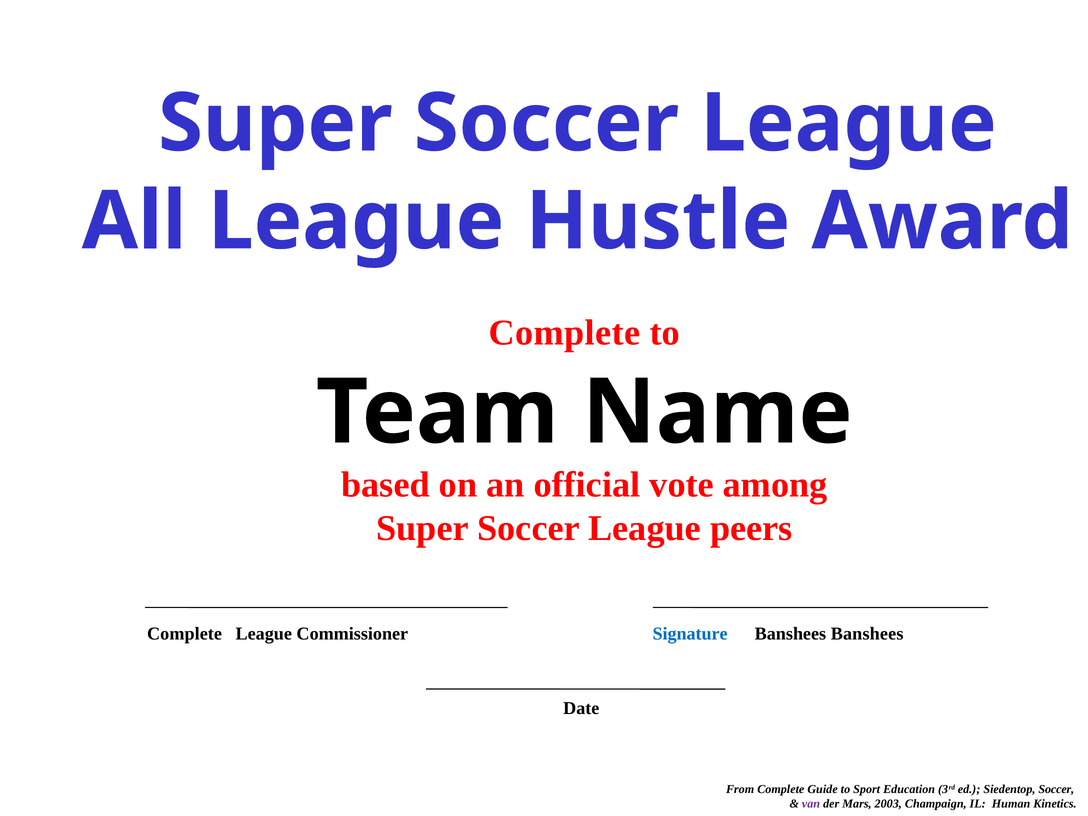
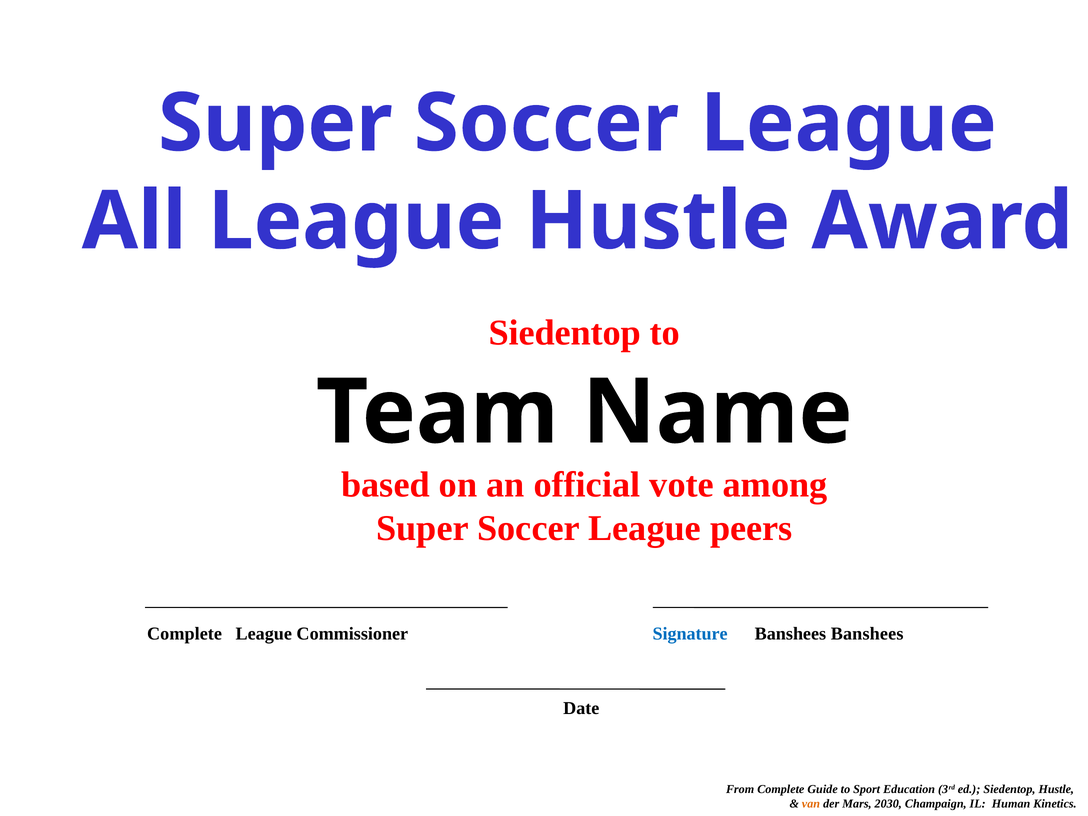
Complete: Complete -> Siedentop (565, 333)
Siedentop Soccer: Soccer -> Hustle (1056, 789)
van colour: purple -> orange (811, 804)
2003: 2003 -> 2030 (888, 804)
